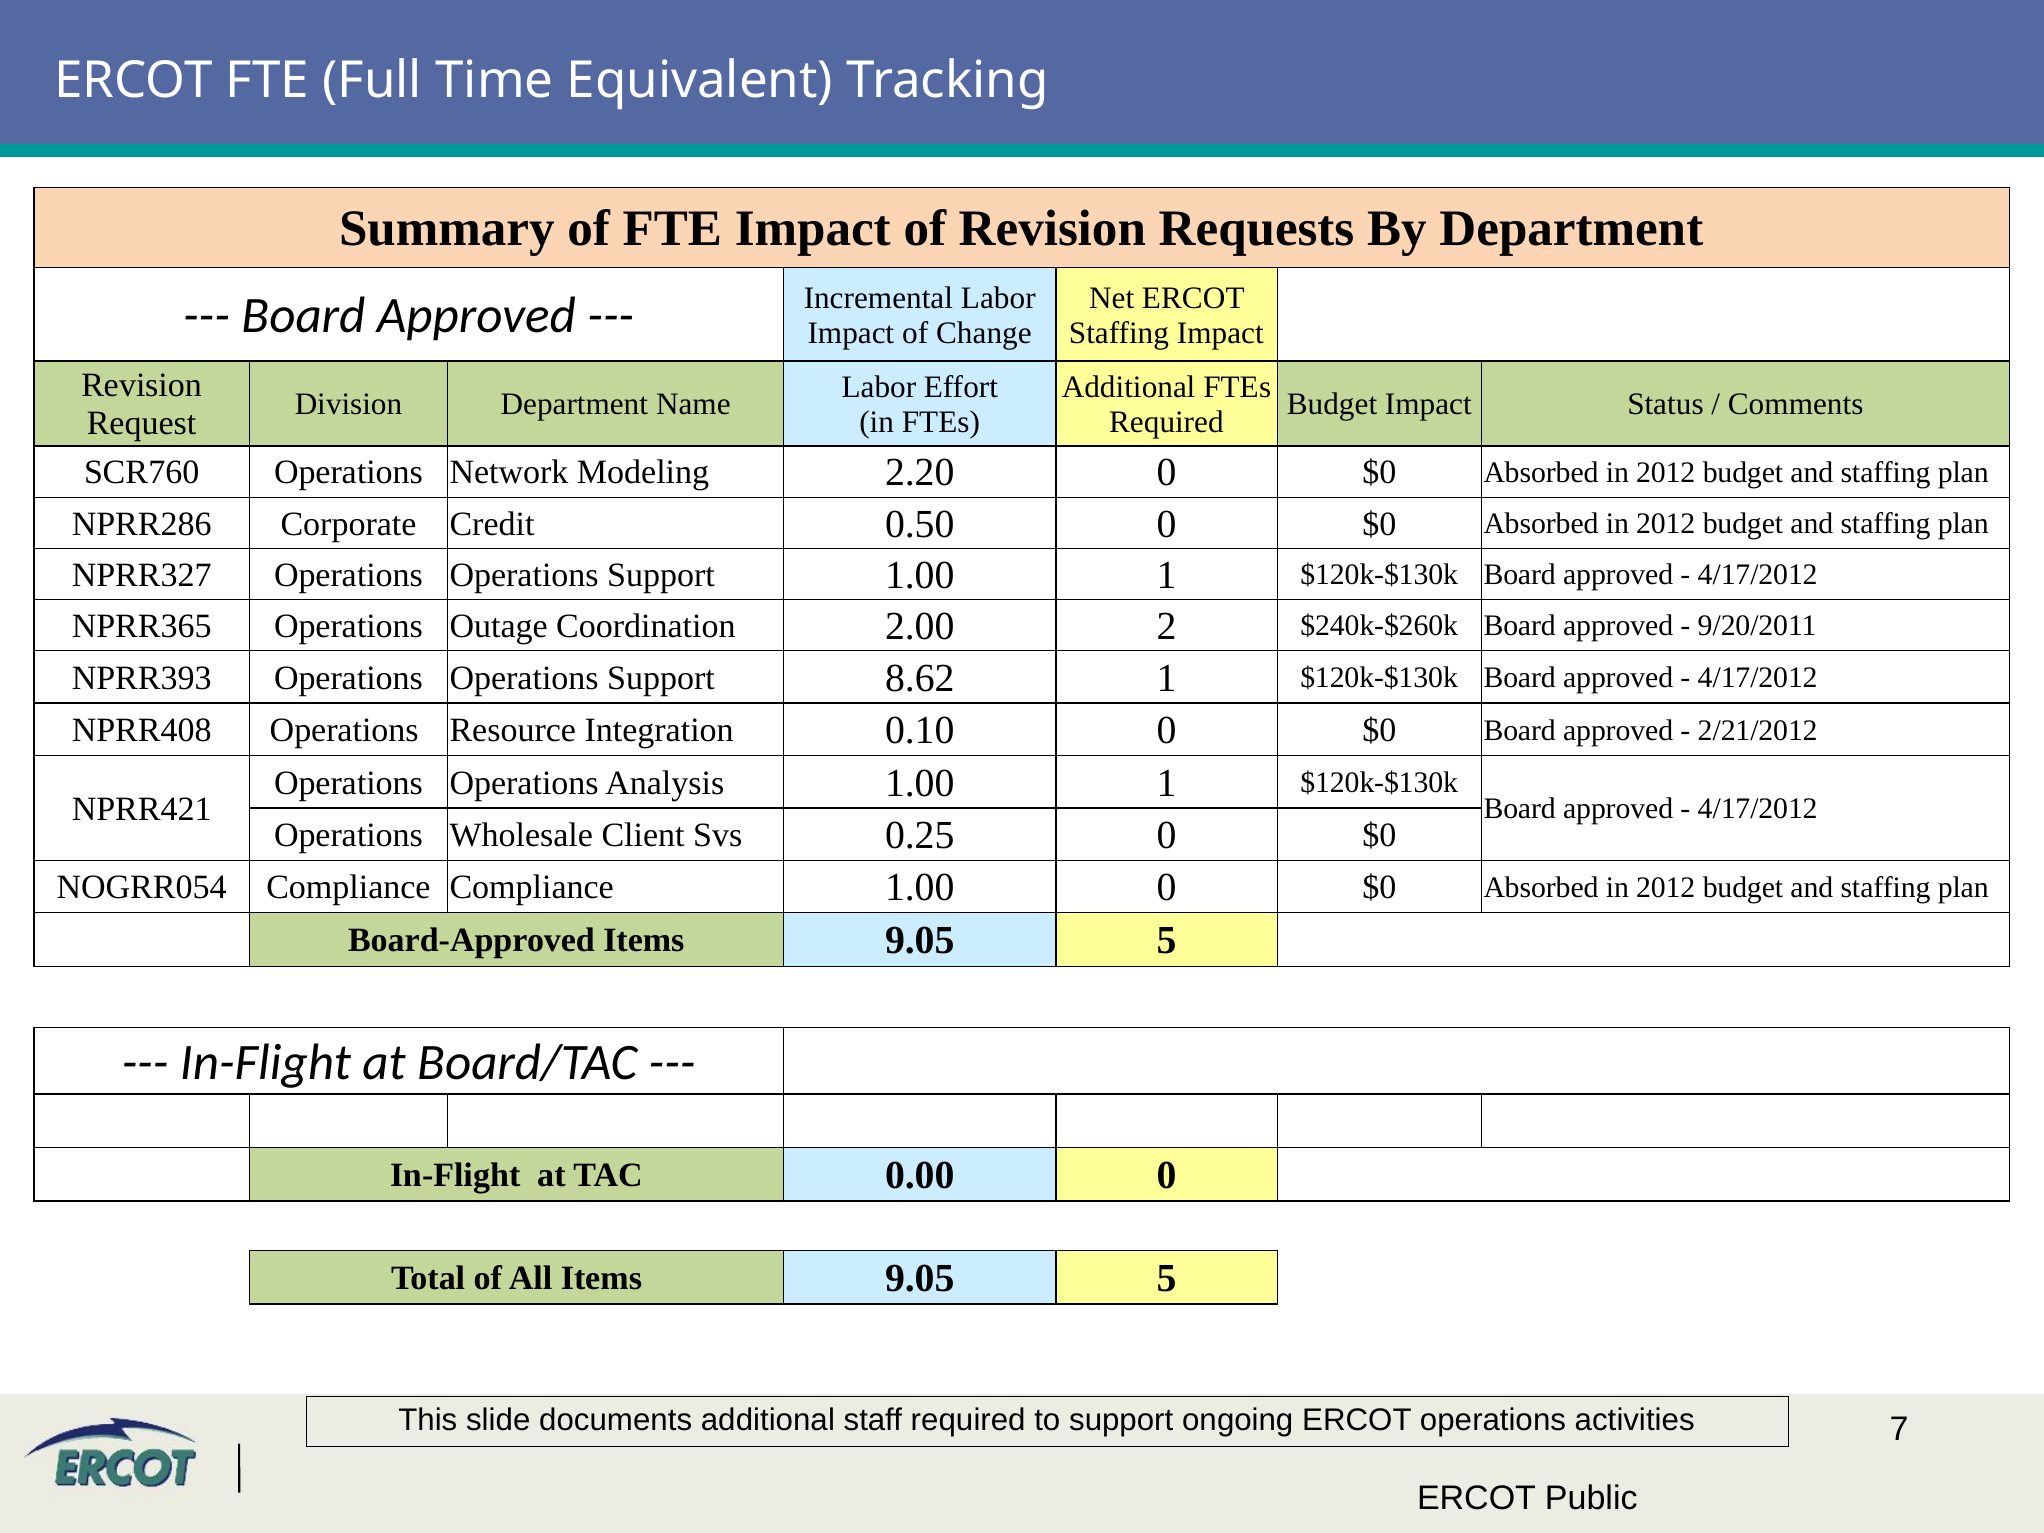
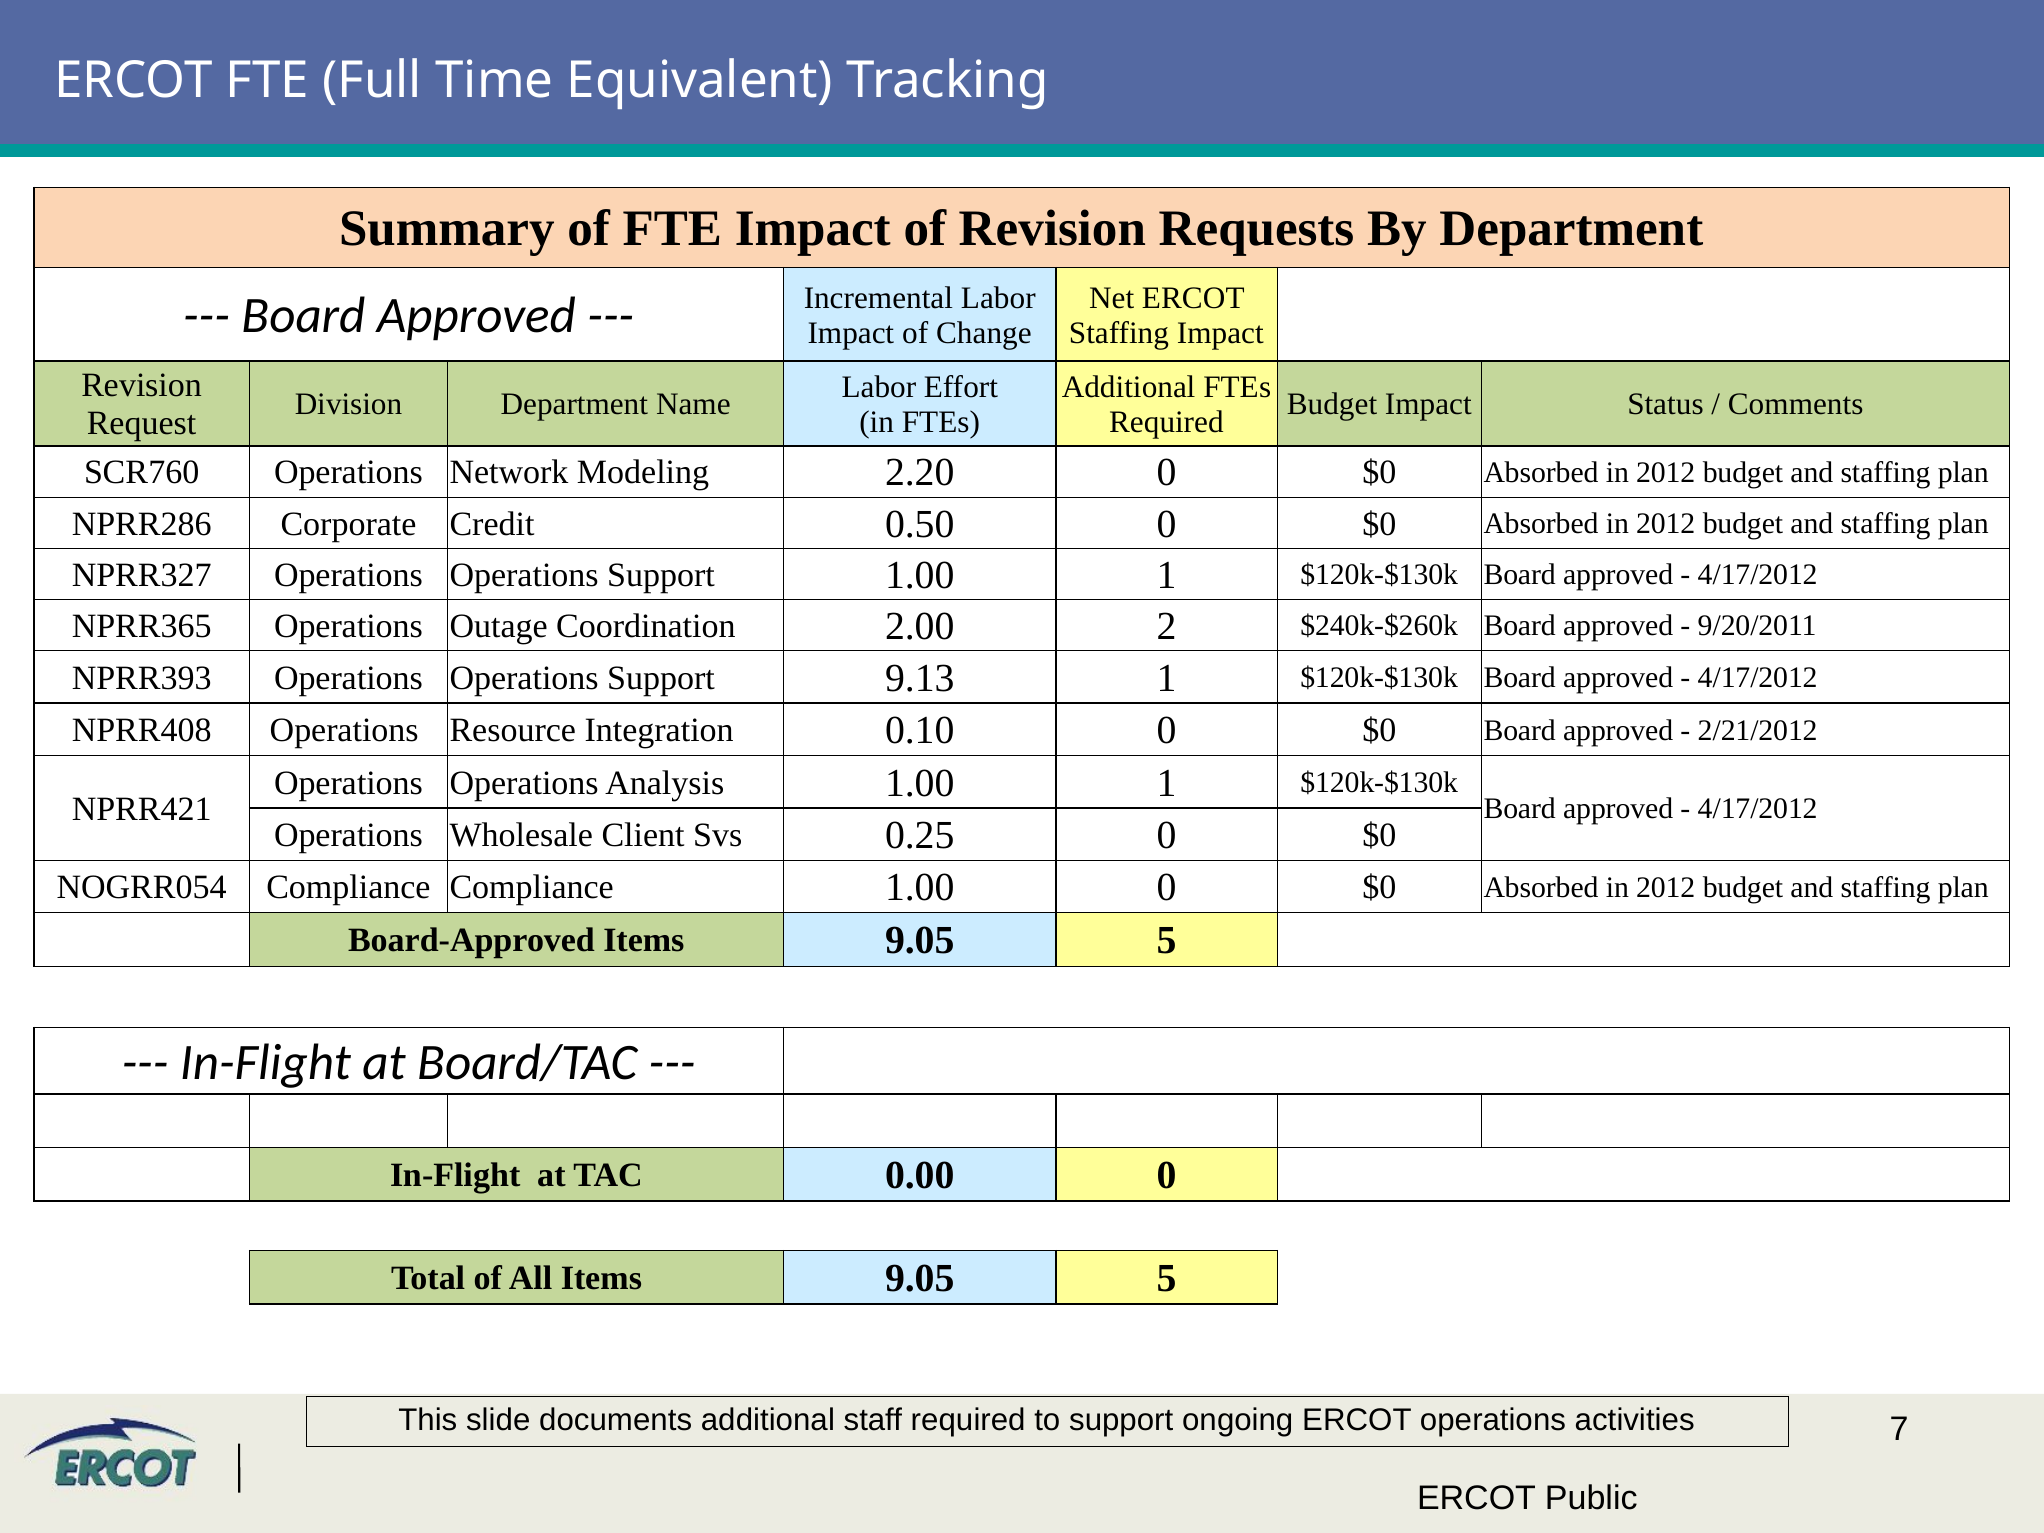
8.62: 8.62 -> 9.13 (920, 678)
